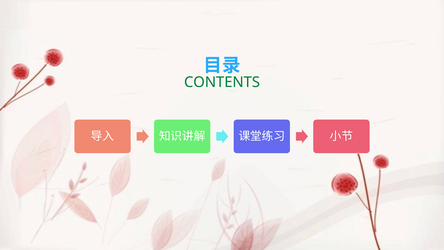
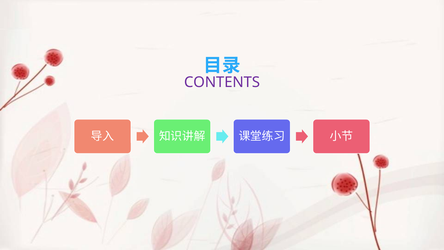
CONTENTS colour: green -> purple (222, 82)
